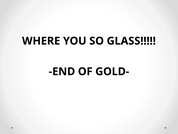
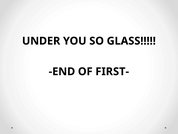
WHERE: WHERE -> UNDER (41, 41)
GOLD-: GOLD- -> FIRST- (112, 71)
